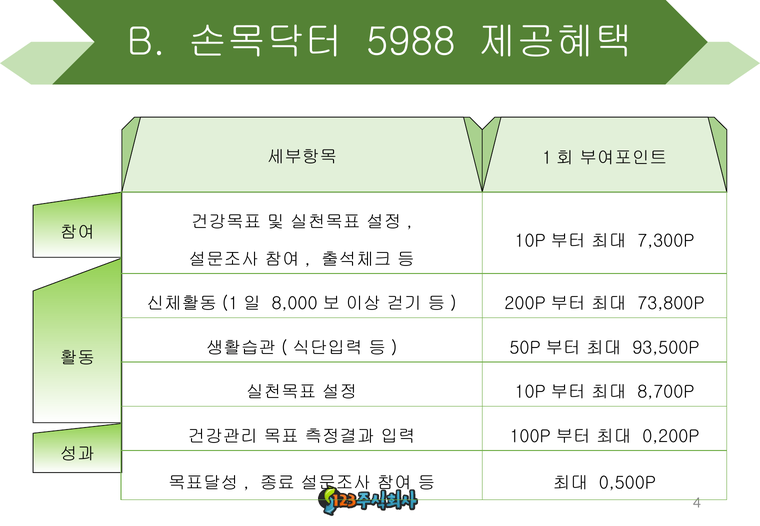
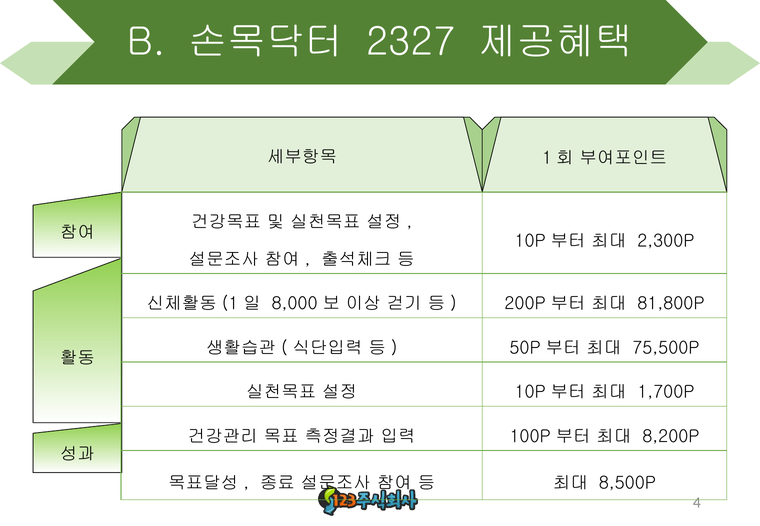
5988: 5988 -> 2327 (411, 42)
7,300P: 7,300P -> 2,300P (666, 241)
73,800P: 73,800P -> 81,800P (671, 304)
93,500P: 93,500P -> 75,500P (666, 348)
8,700P: 8,700P -> 1,700P (666, 392)
0,200P: 0,200P -> 8,200P (671, 436)
0,500P: 0,500P -> 8,500P (627, 483)
